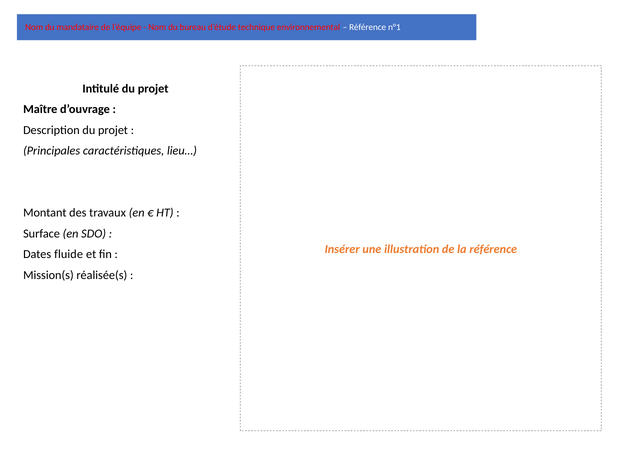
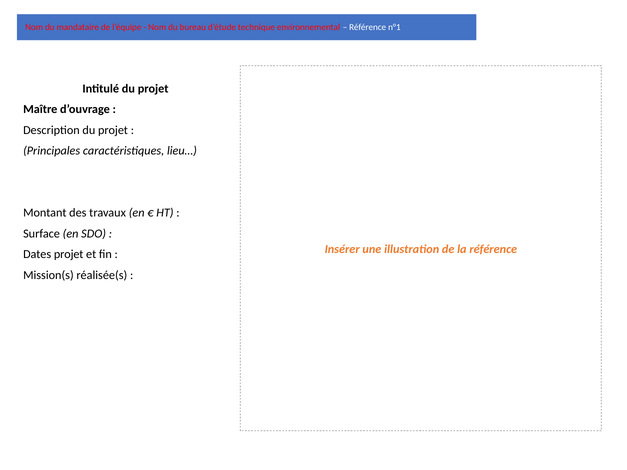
Dates fluide: fluide -> projet (69, 254)
